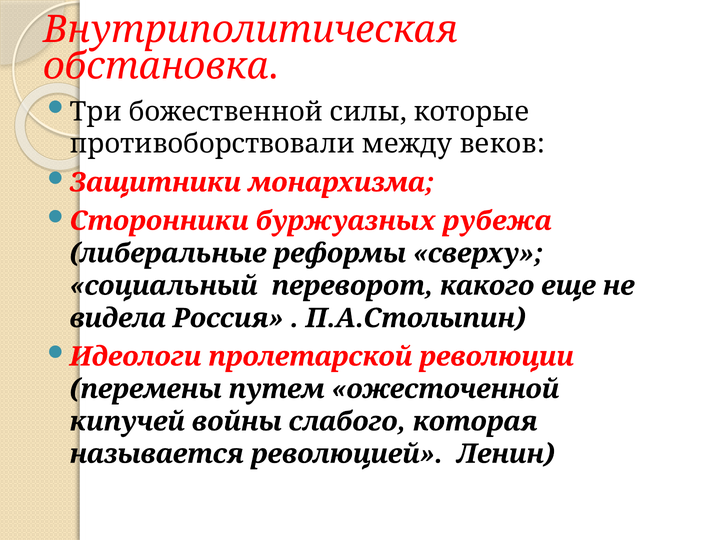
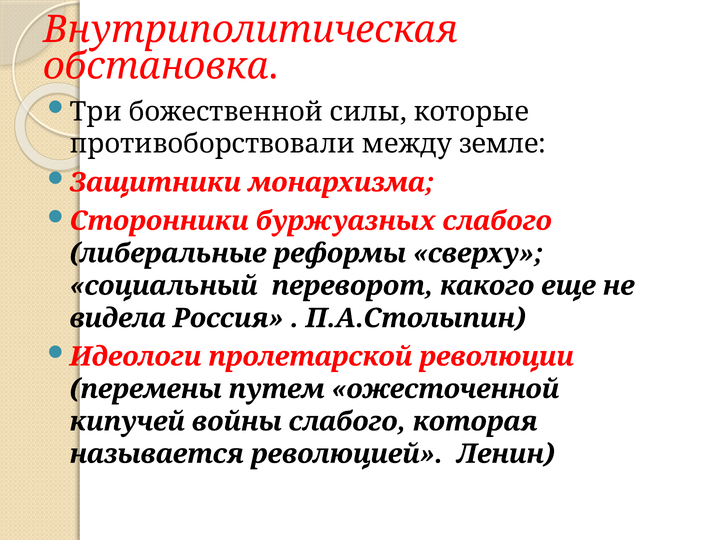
веков: веков -> земле (503, 144)
буржуазных рубежа: рубежа -> слабого (497, 221)
